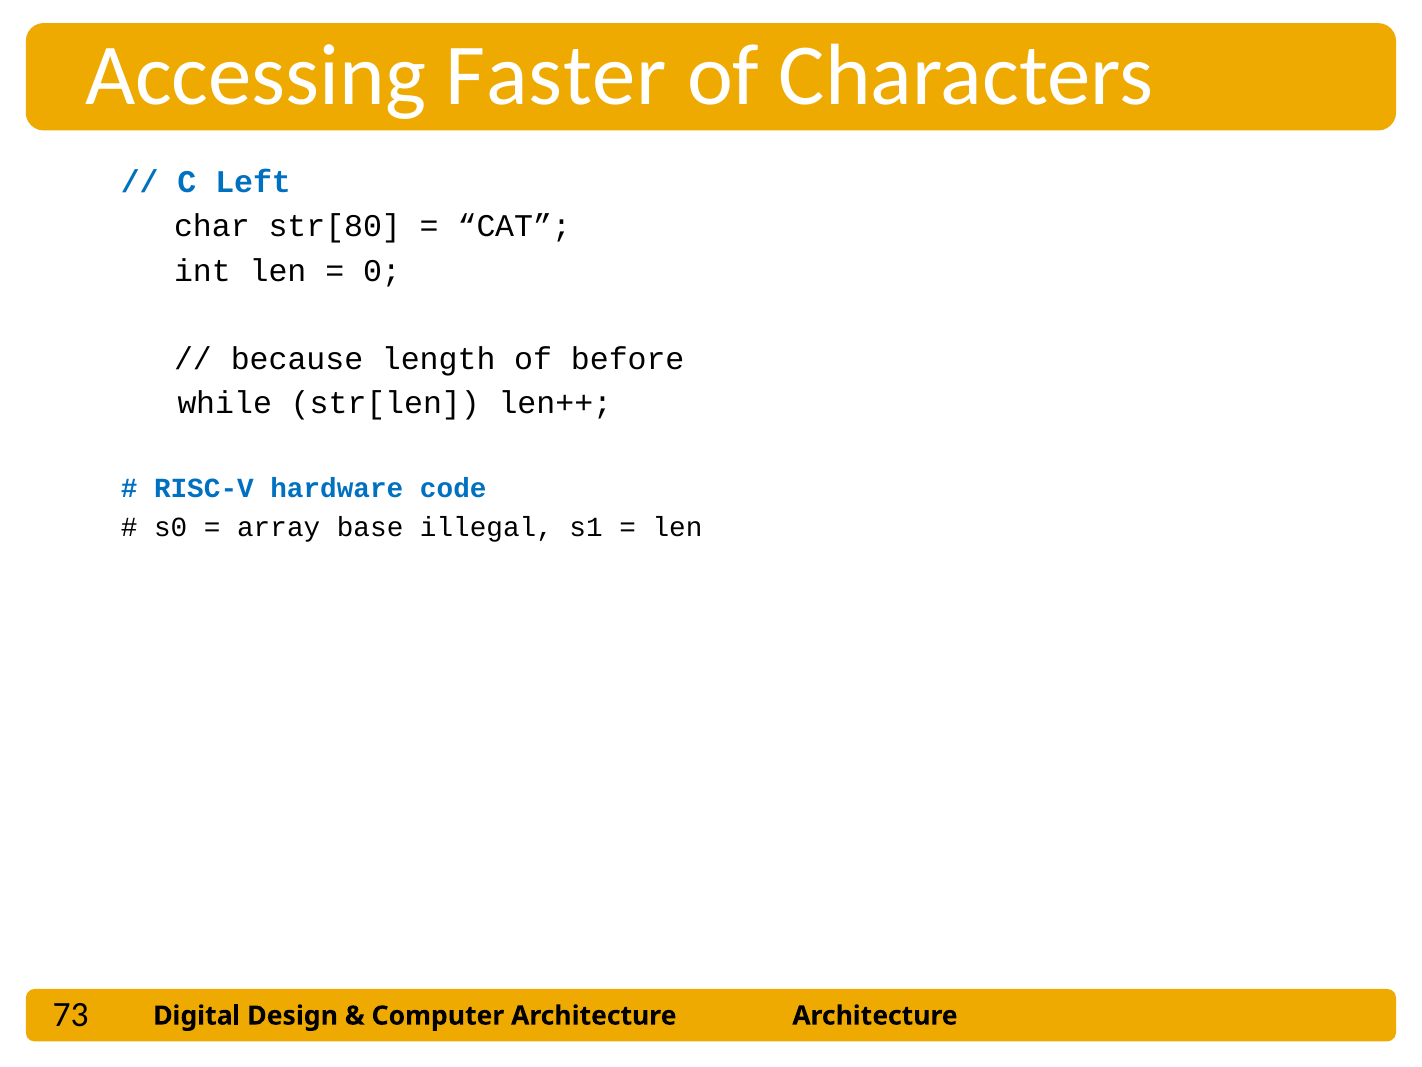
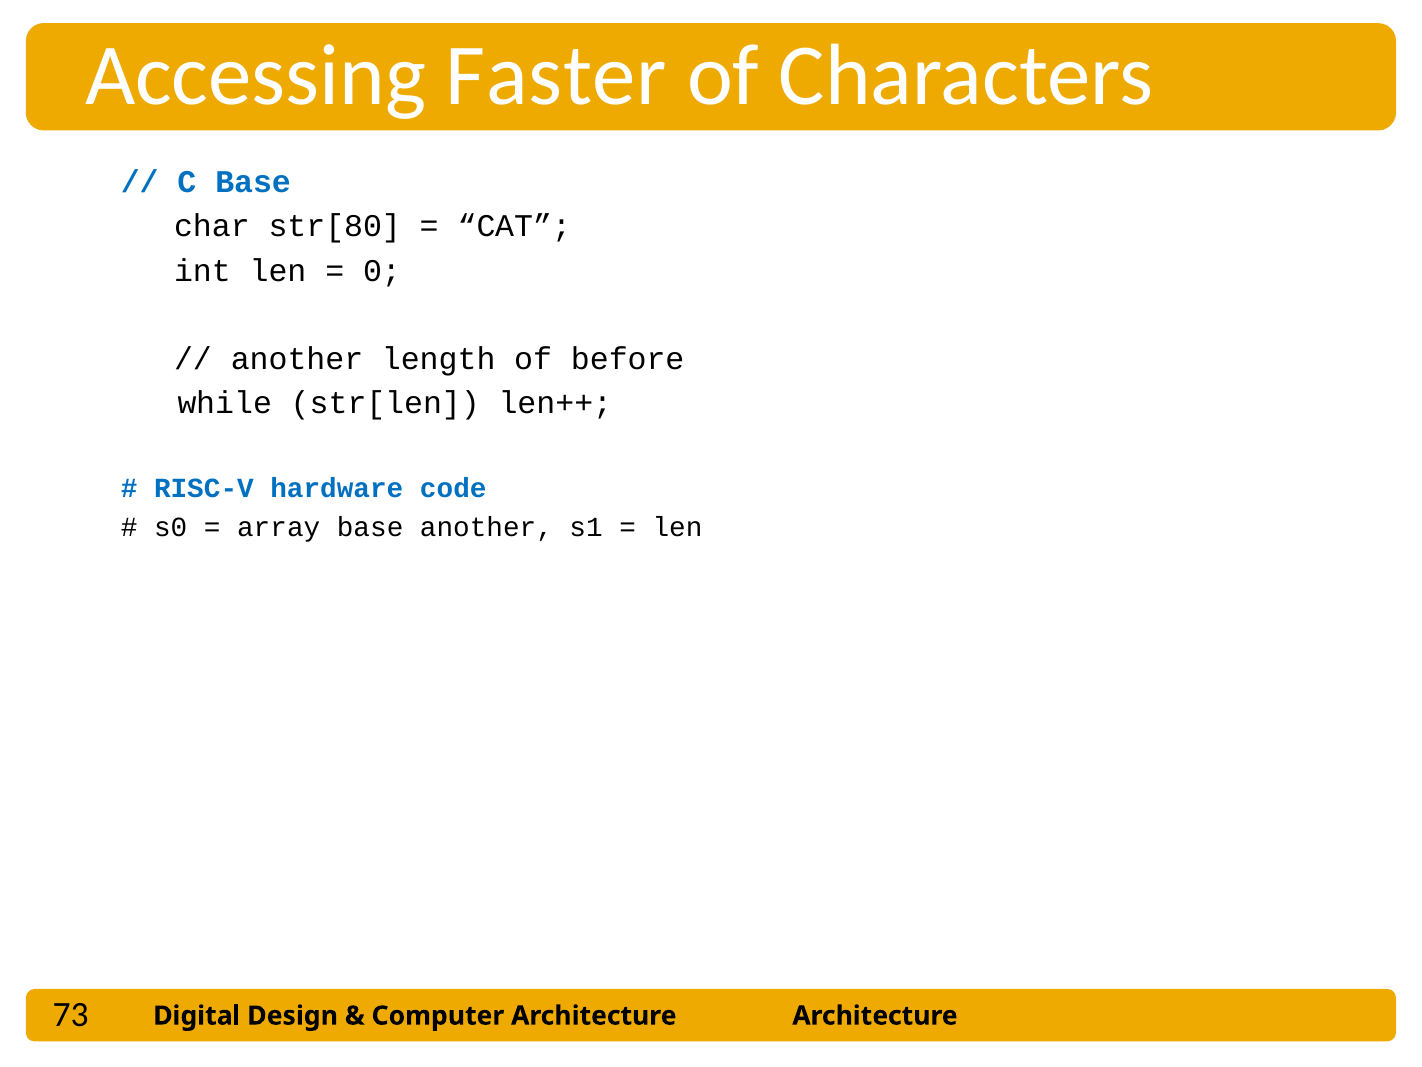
C Left: Left -> Base (253, 182)
because: because -> another (297, 359)
base illegal: illegal -> another (486, 527)
